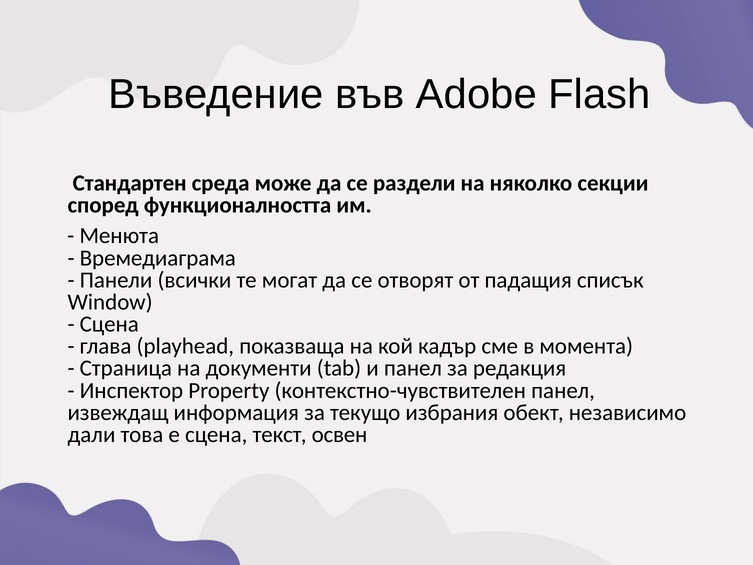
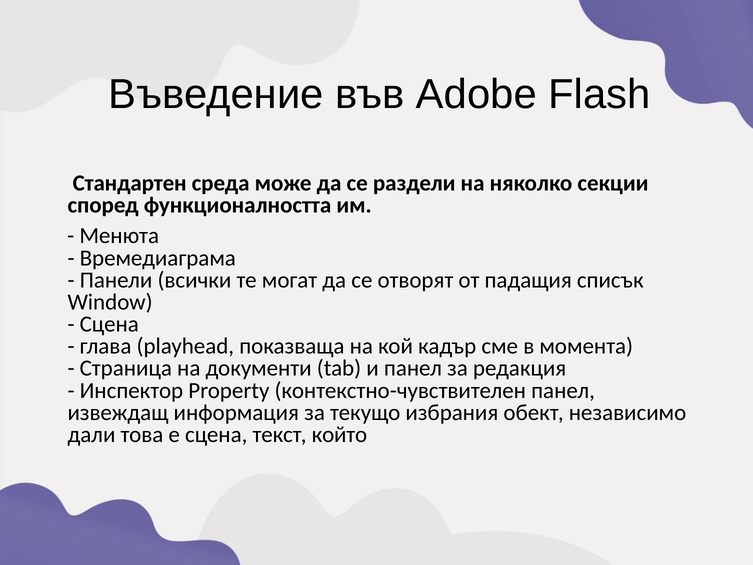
освен: освен -> който (339, 434)
